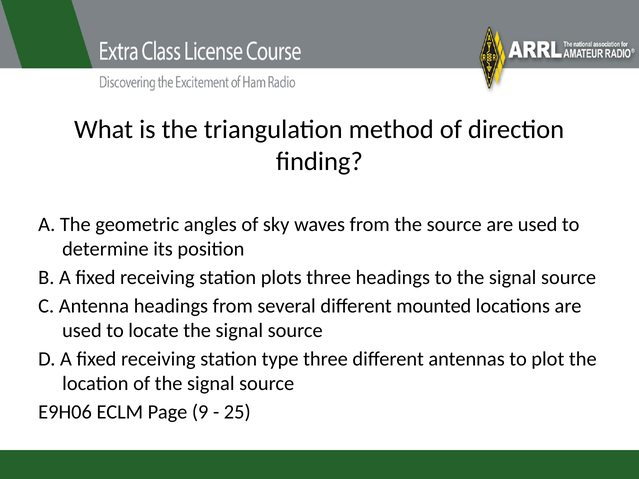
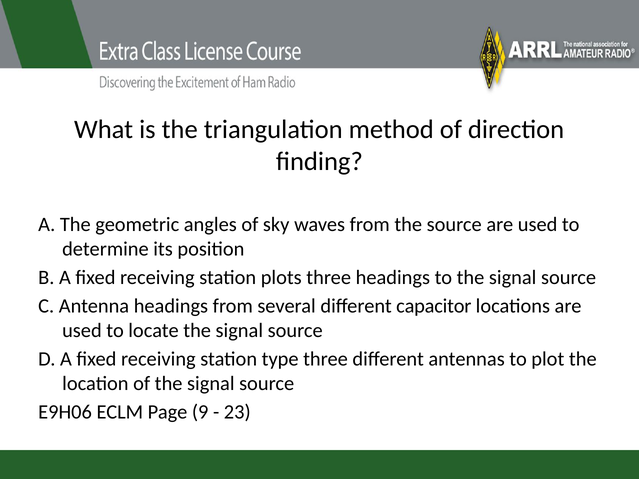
mounted: mounted -> capacitor (434, 306)
25: 25 -> 23 (237, 412)
